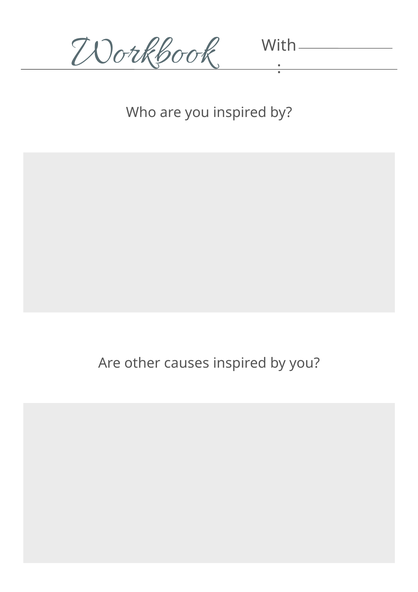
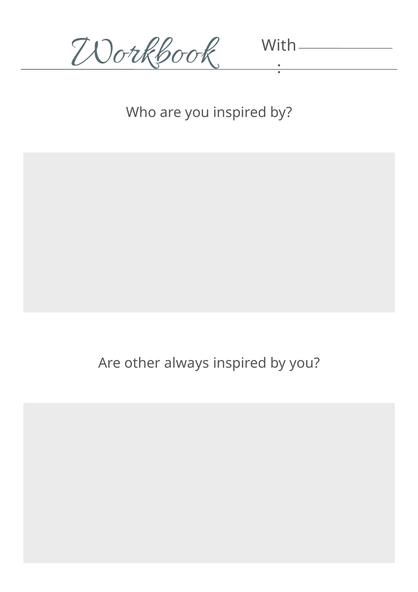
causes: causes -> always (187, 363)
